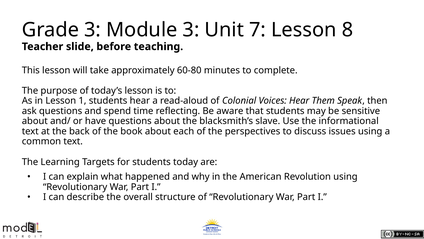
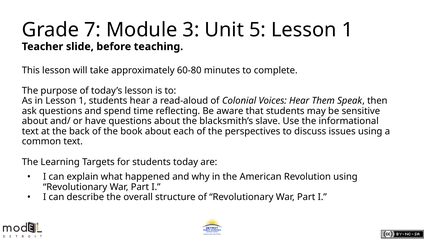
Grade 3: 3 -> 7 (93, 30)
7: 7 -> 5 (258, 30)
8: 8 -> 1 (347, 30)
